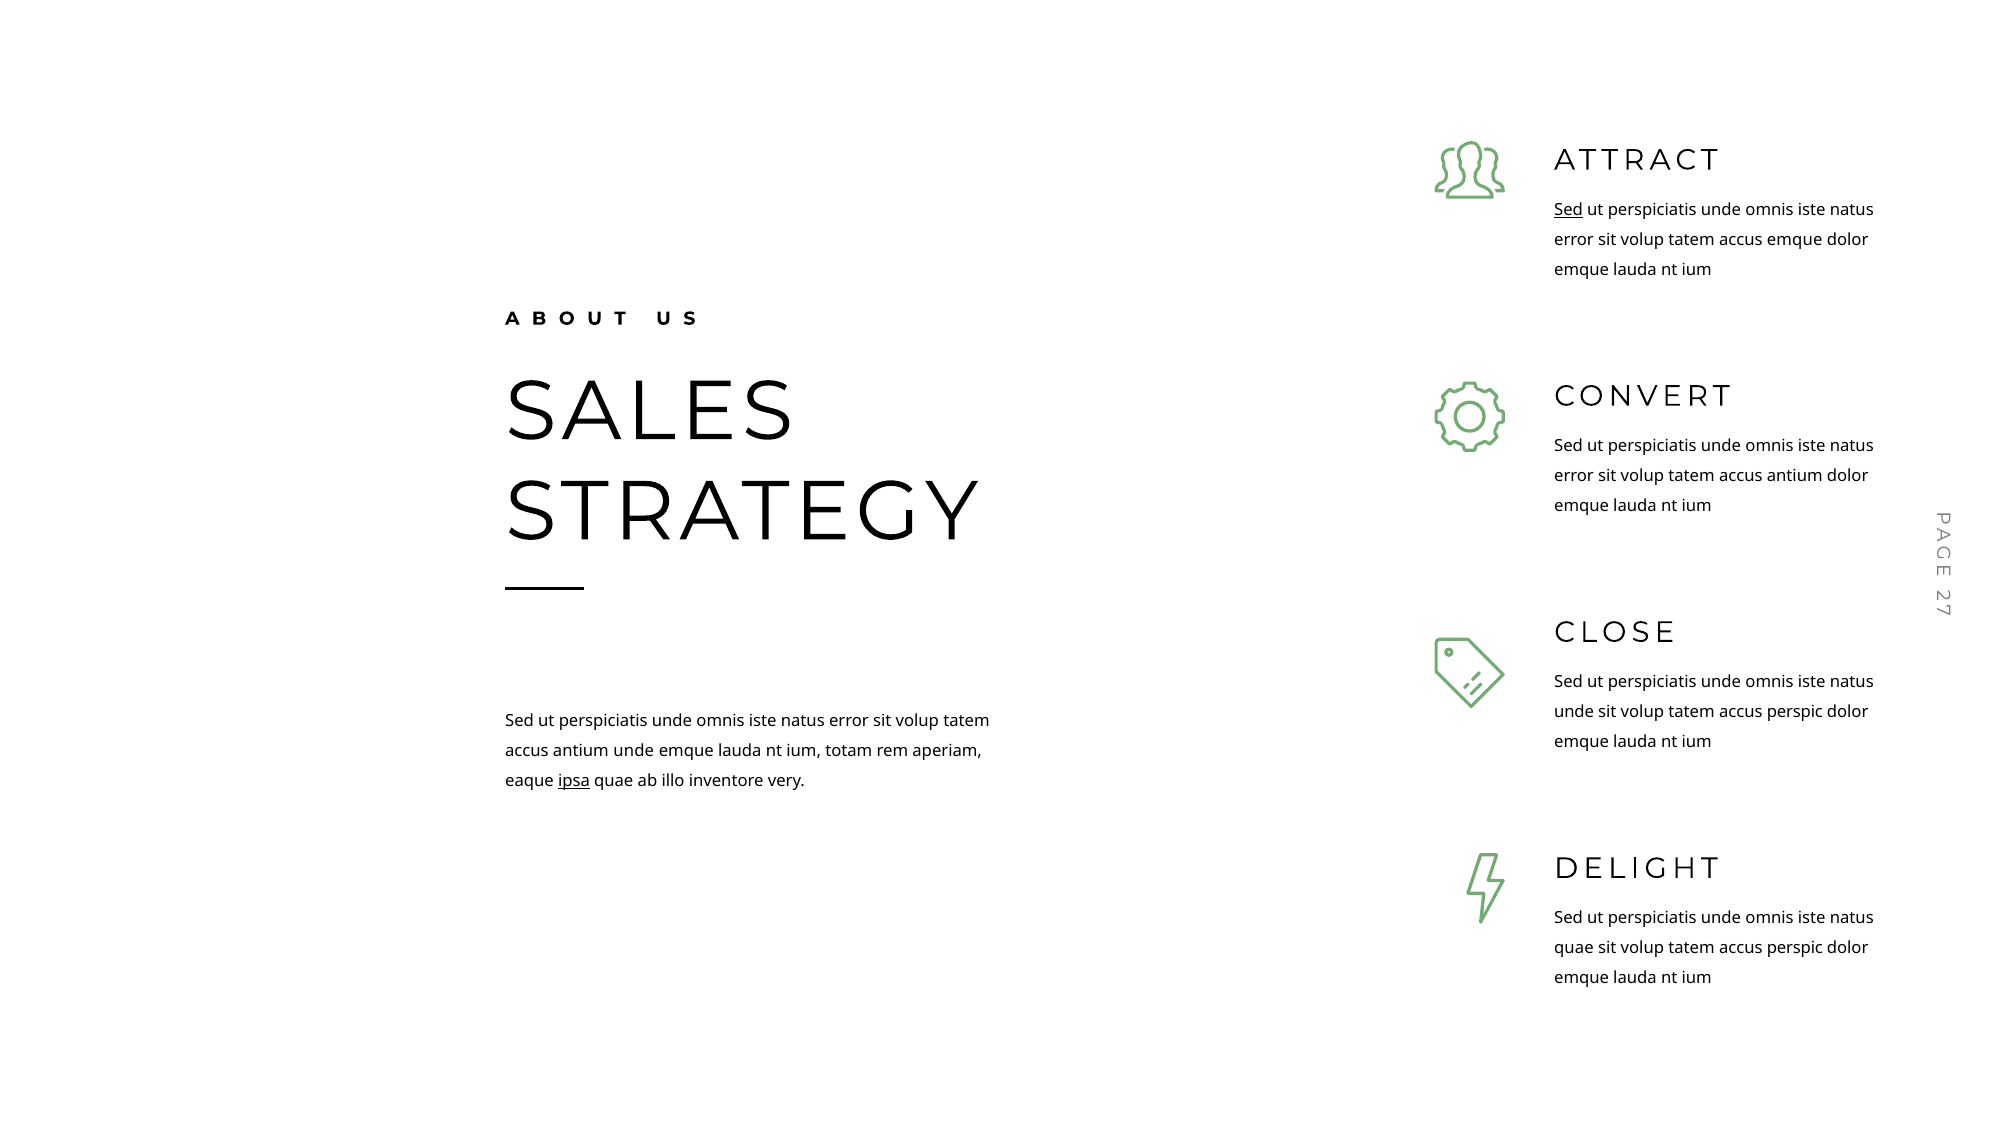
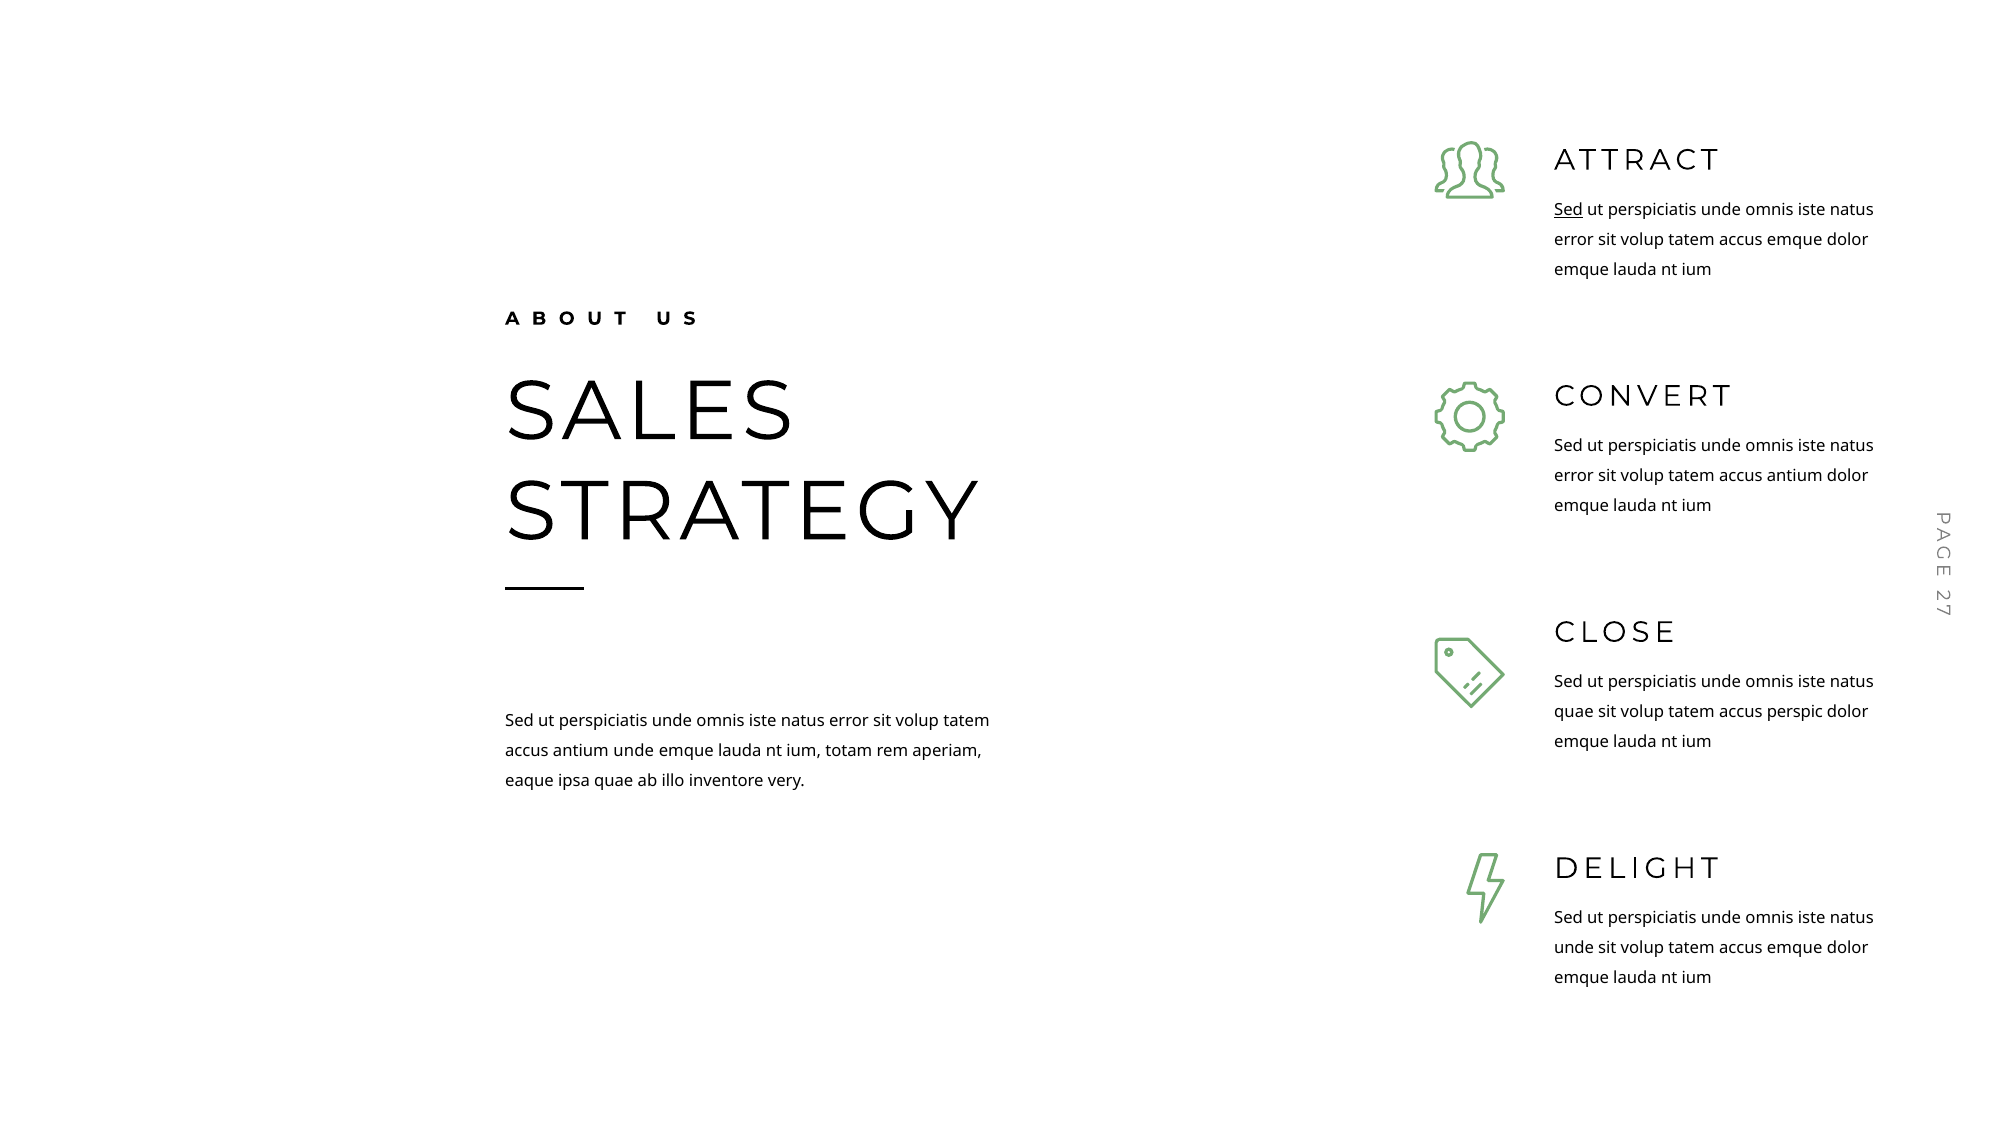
unde: unde -> quae (1574, 712)
ipsa underline: present -> none (574, 781)
quae: quae -> unde (1574, 948)
perspic: perspic -> emque (1795, 948)
